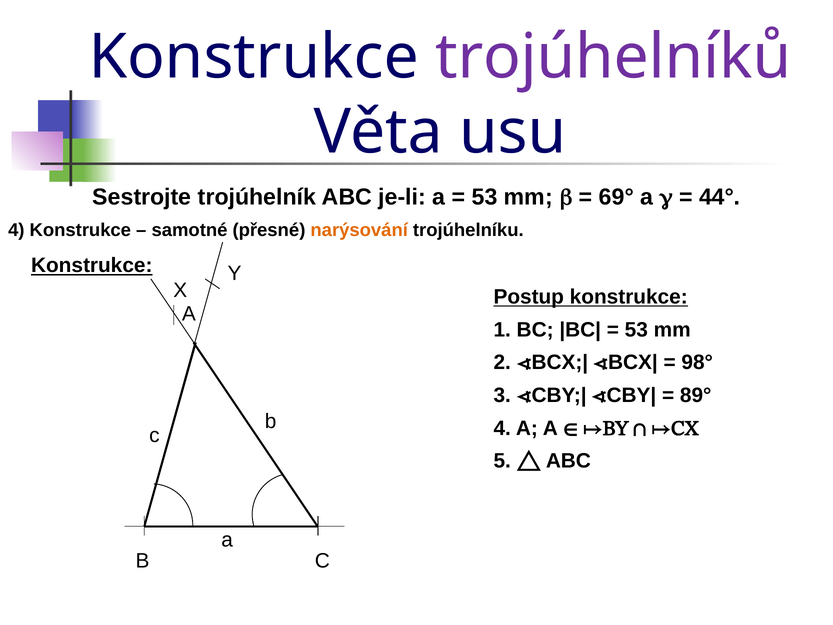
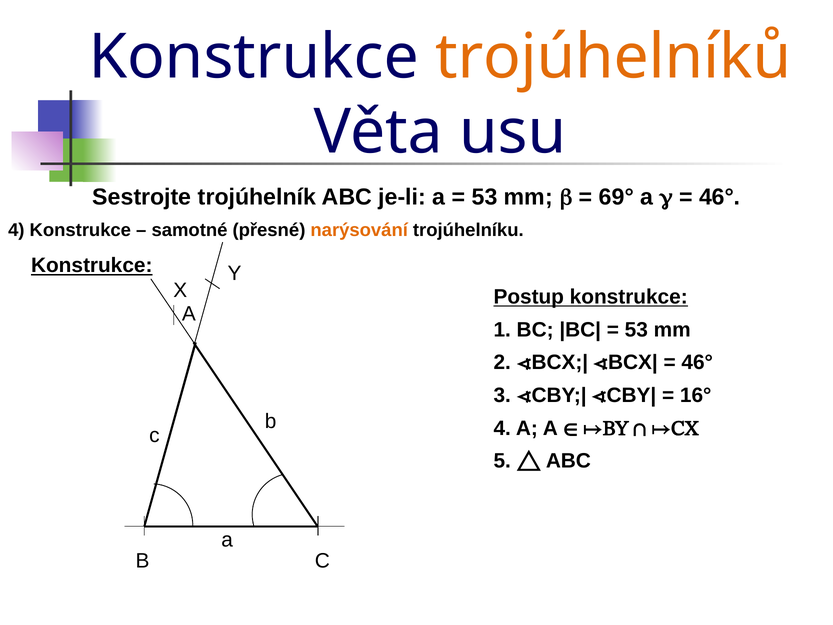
trojúhelníků colour: purple -> orange (613, 57)
44°: 44° -> 46° (720, 197)
98°: 98° -> 46° (697, 362)
89°: 89° -> 16° (696, 395)
